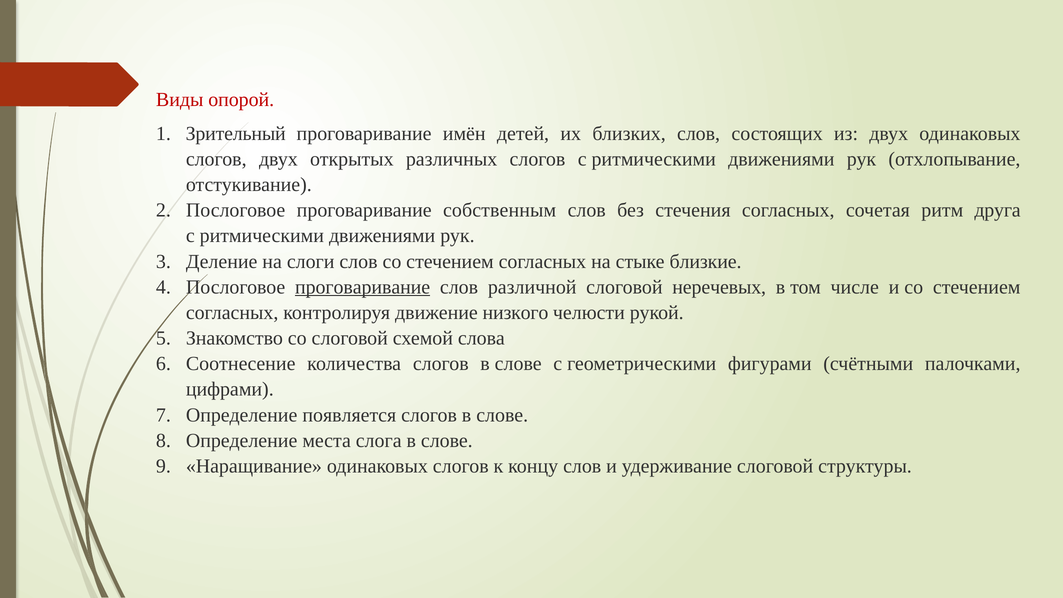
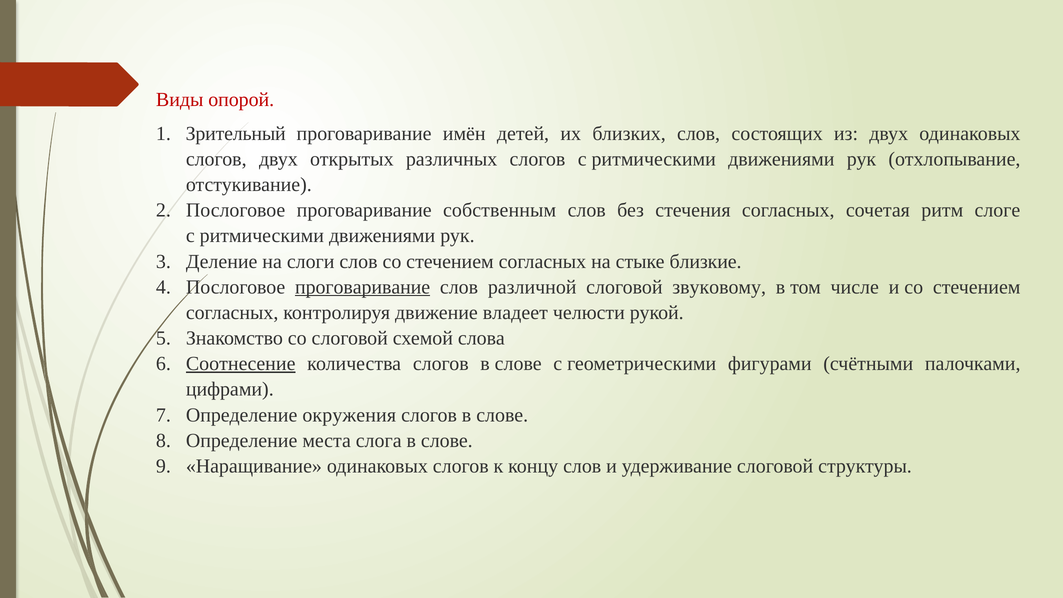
друга: друга -> слоге (997, 210)
неречевых: неречевых -> звуковому (719, 287)
низкого: низкого -> владеет (515, 313)
Соотнесение underline: none -> present (241, 364)
появляется: появляется -> окружения (349, 415)
